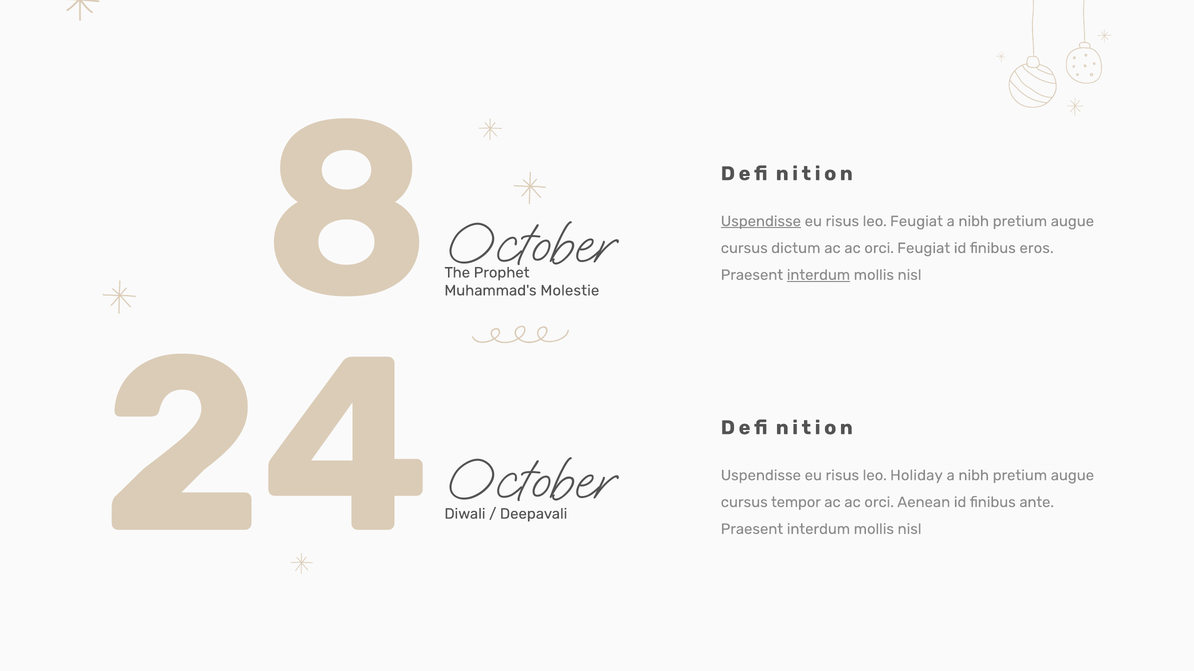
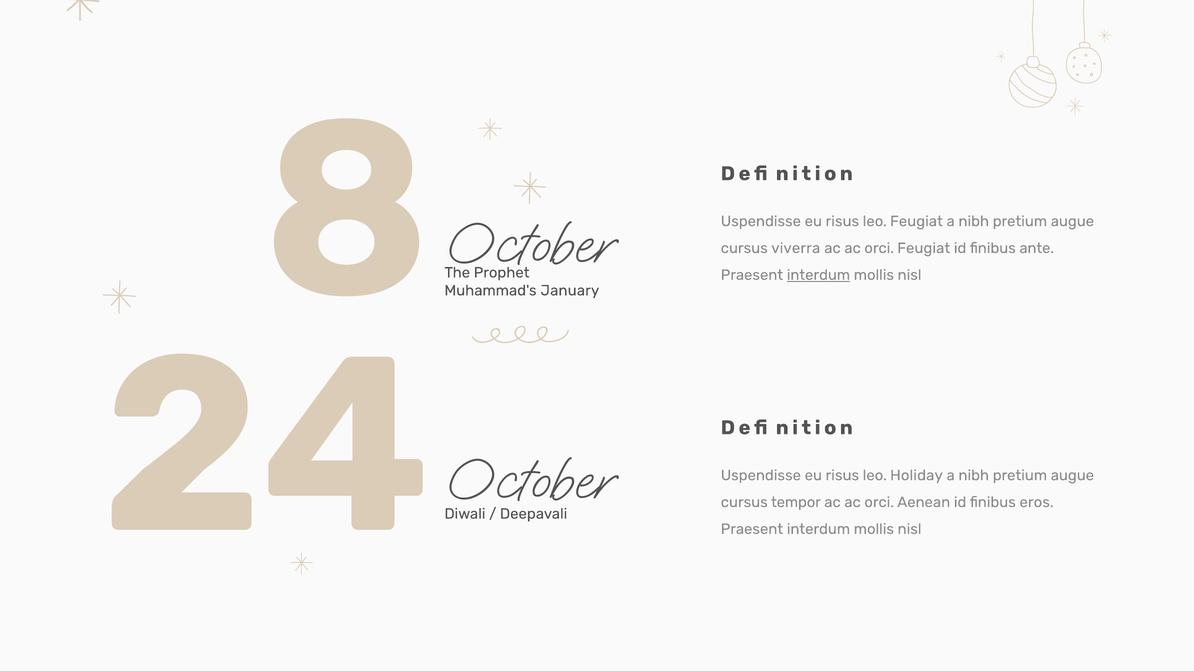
Uspendisse underline: present -> none (761, 221)
dictum: dictum -> viverra (796, 248)
eros: eros -> ante (1037, 248)
Molestie: Molestie -> January (570, 291)
ante: ante -> eros (1037, 503)
